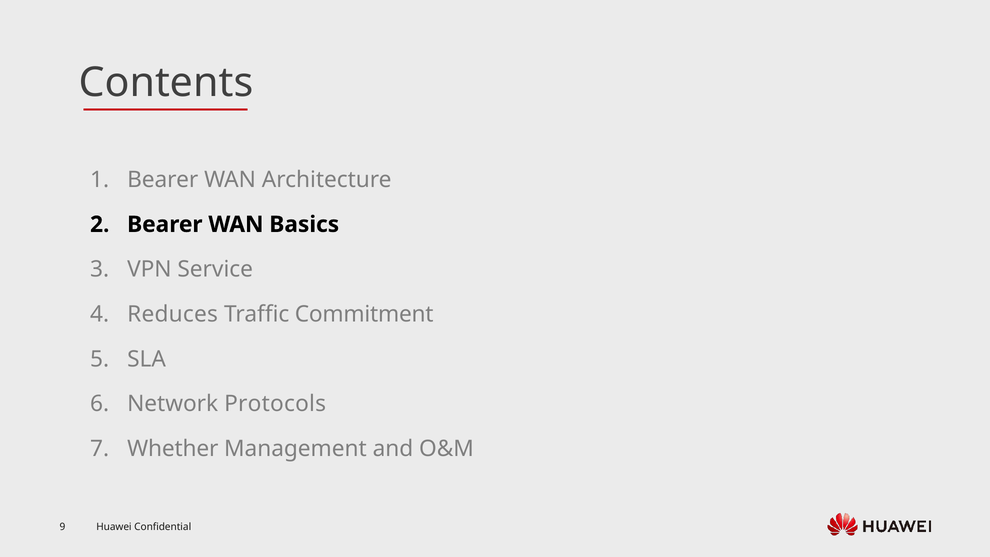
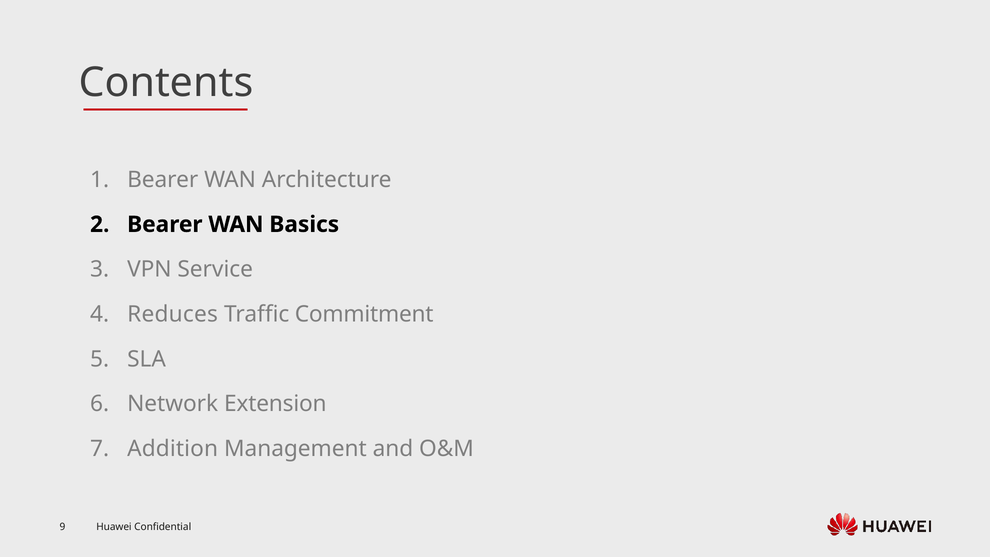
Protocols: Protocols -> Extension (275, 404)
Whether: Whether -> Addition (173, 449)
